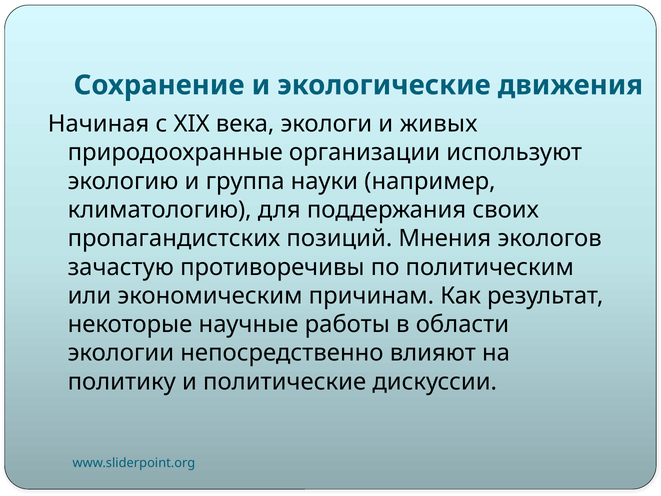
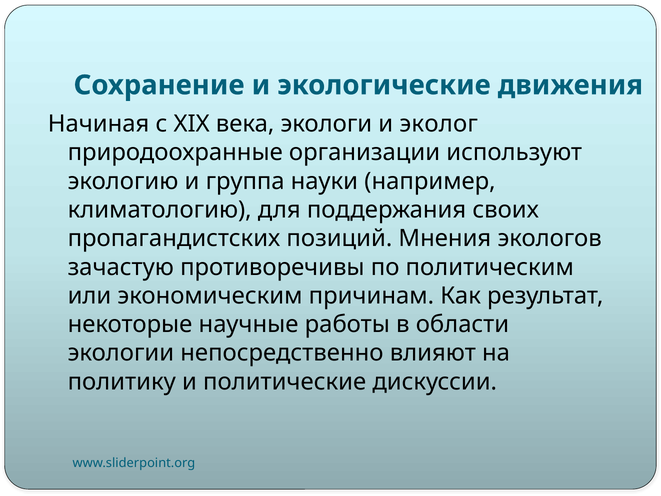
живых: живых -> эколог (439, 124)
